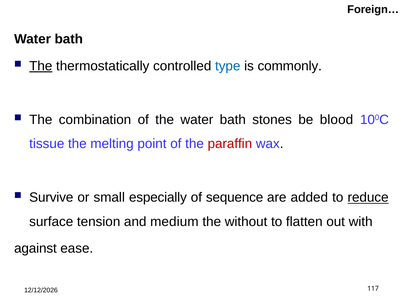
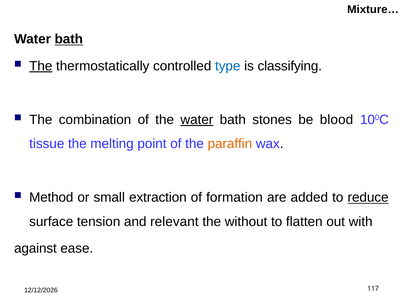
Foreign…: Foreign… -> Mixture… (373, 10)
bath underline: none -> present (69, 39)
commonly: commonly -> classifying (290, 66)
water underline: none -> present (197, 120)
paraffin colour: red -> orange (230, 144)
Survive: Survive -> Method (51, 198)
especially: especially -> extraction (158, 198)
sequence: sequence -> formation (234, 198)
medium: medium -> relevant (174, 222)
